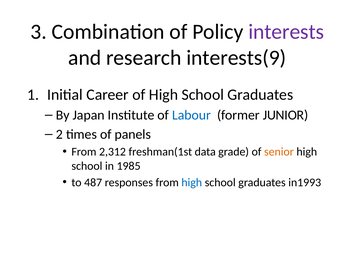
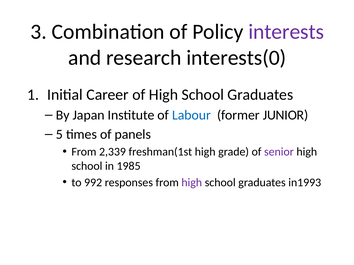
interests(9: interests(9 -> interests(0 (236, 58)
2: 2 -> 5 (59, 135)
2,312: 2,312 -> 2,339 (112, 152)
freshman(1st data: data -> high (205, 152)
senior colour: orange -> purple (279, 152)
487: 487 -> 992 (93, 183)
high colour: blue -> purple (192, 183)
